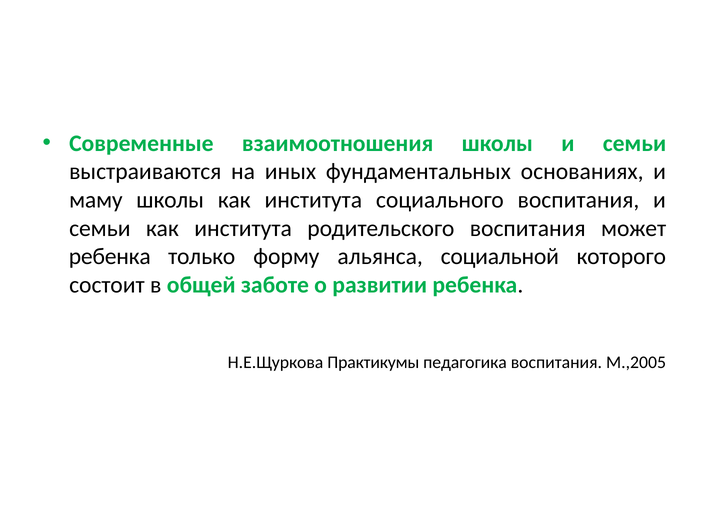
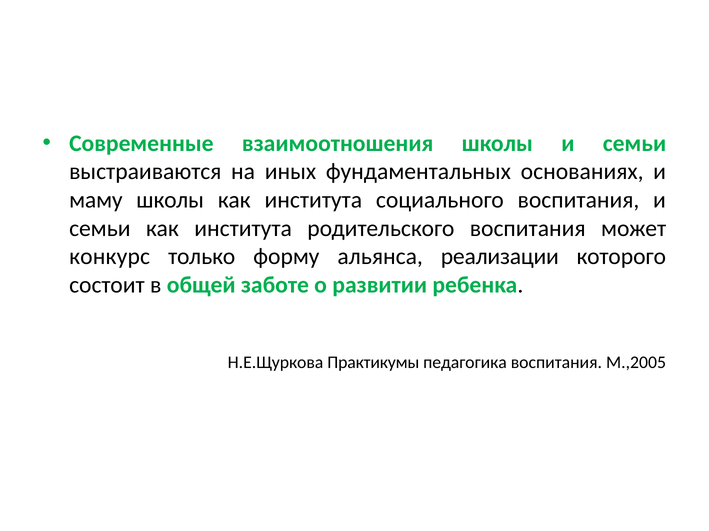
ребенка: ребенка -> конкурс (110, 257)
социальной: социальной -> реализации (500, 257)
